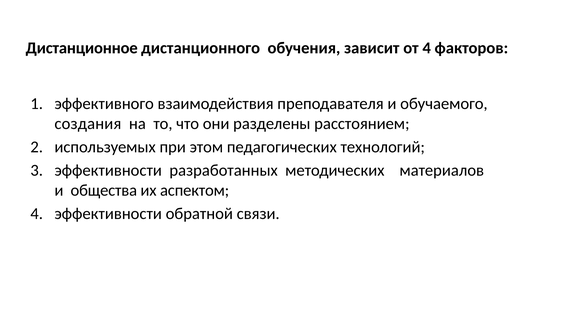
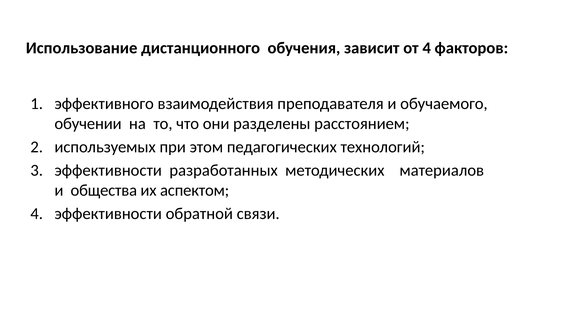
Дистанционное: Дистанционное -> Использование (82, 48)
создания: создания -> обучении (88, 124)
